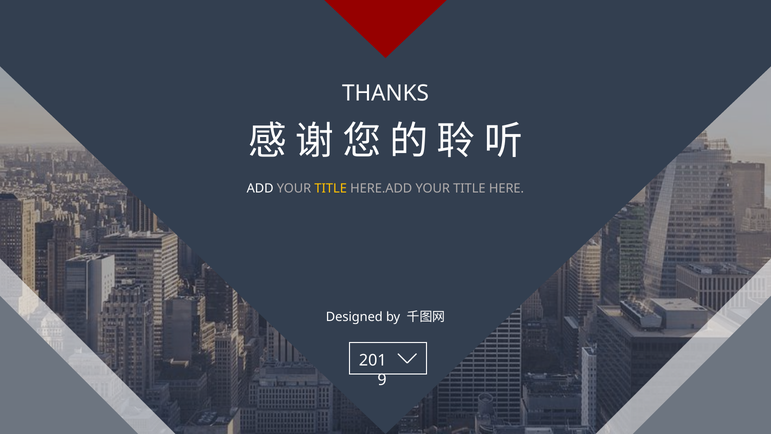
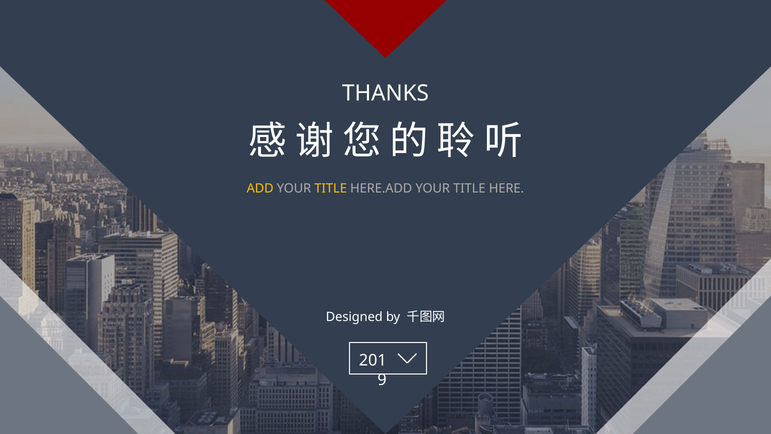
ADD colour: white -> yellow (260, 189)
